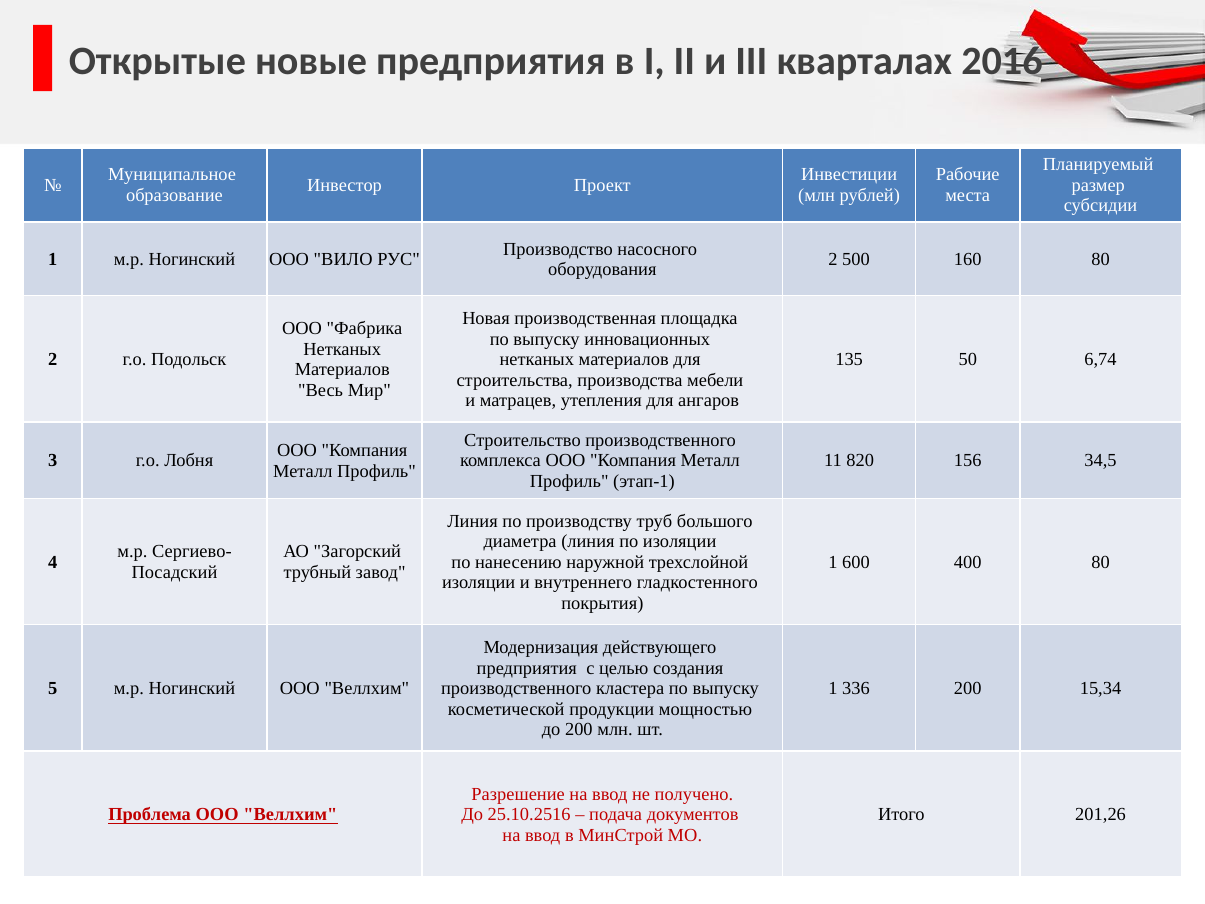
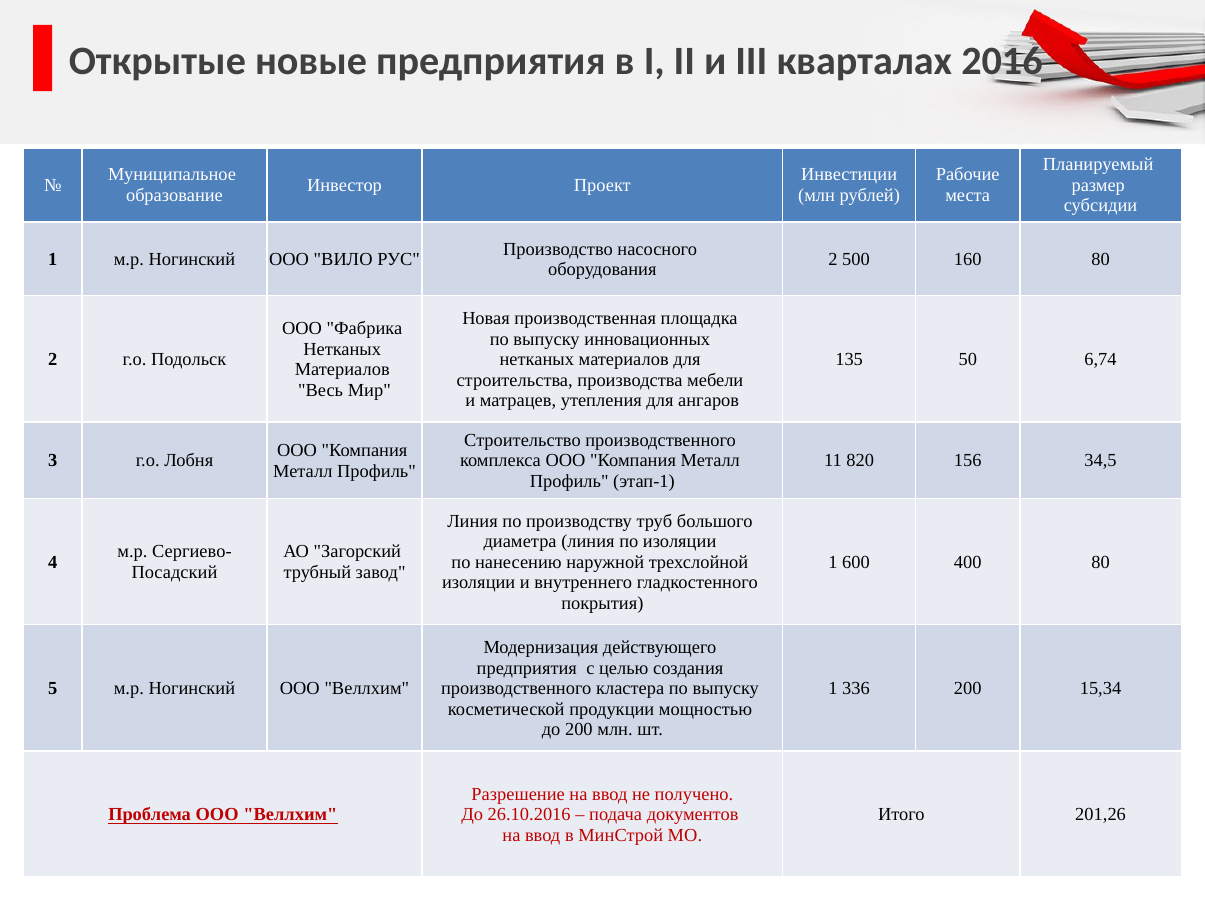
25.10.2516: 25.10.2516 -> 26.10.2016 (529, 815)
